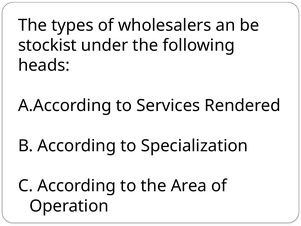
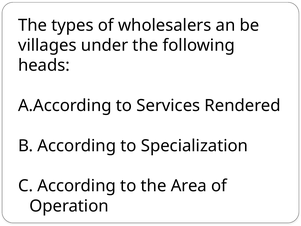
stockist: stockist -> villages (47, 45)
